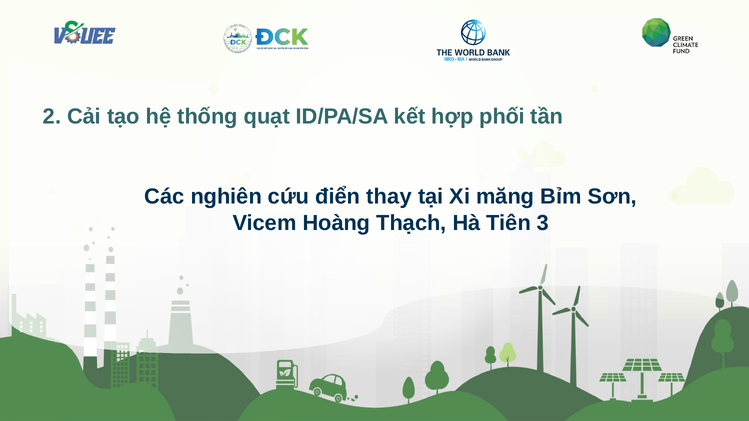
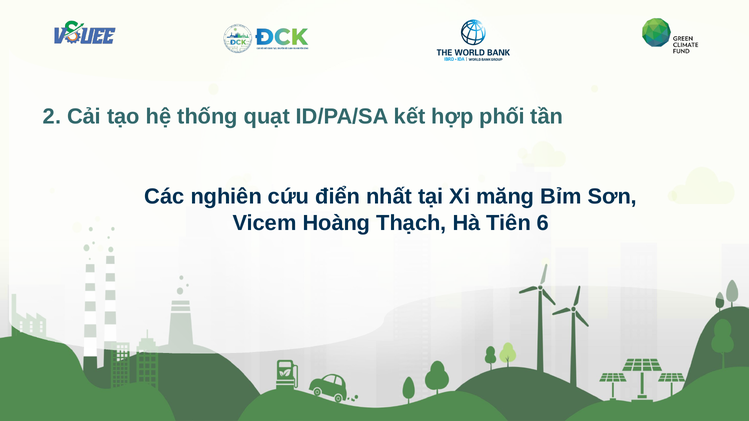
thay: thay -> nhất (389, 197)
3: 3 -> 6 (543, 223)
